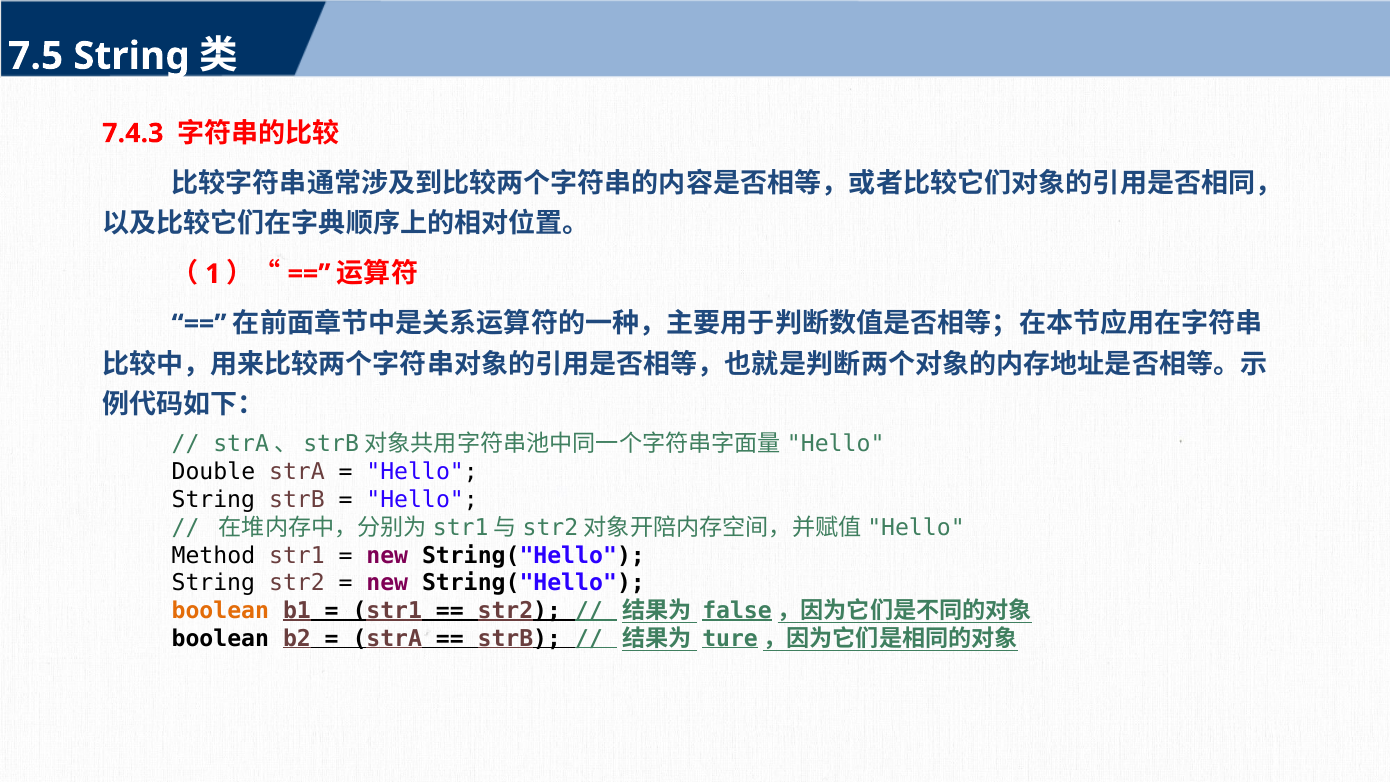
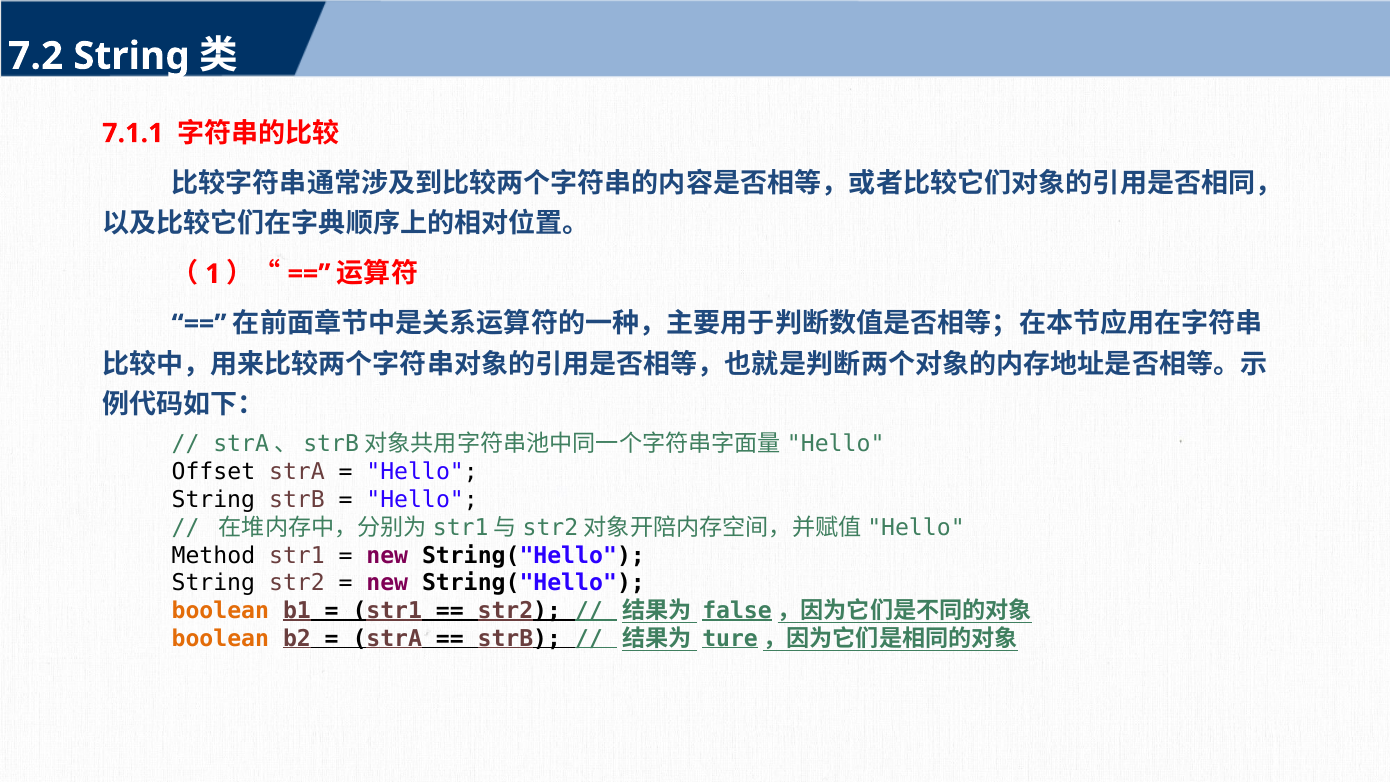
7.5: 7.5 -> 7.2 (36, 56)
7.4.3: 7.4.3 -> 7.1.1 (133, 133)
Double: Double -> Offset (213, 472)
boolean colour: black -> orange (220, 639)
